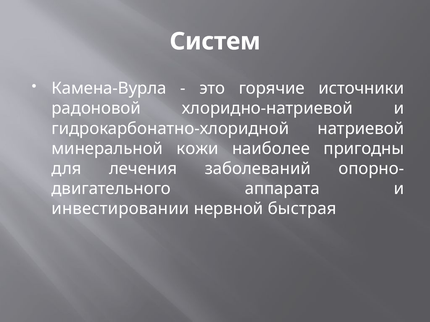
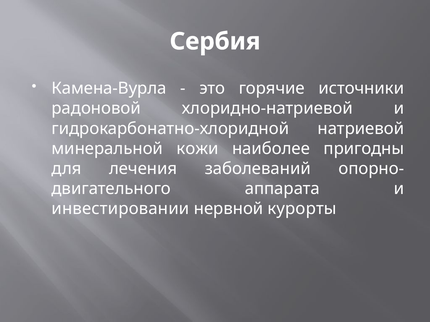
Систем: Систем -> Сербия (215, 41)
быстрая: быстрая -> курорты (302, 209)
